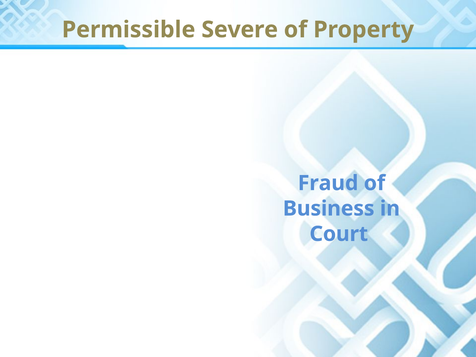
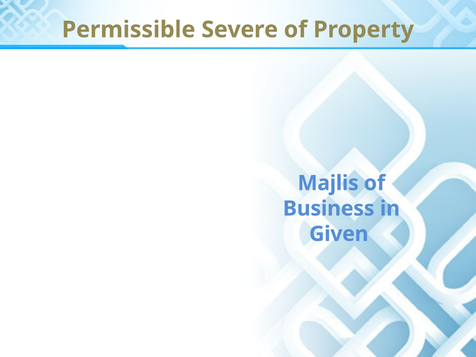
Fraud: Fraud -> Majlis (328, 183)
Court: Court -> Given (339, 234)
